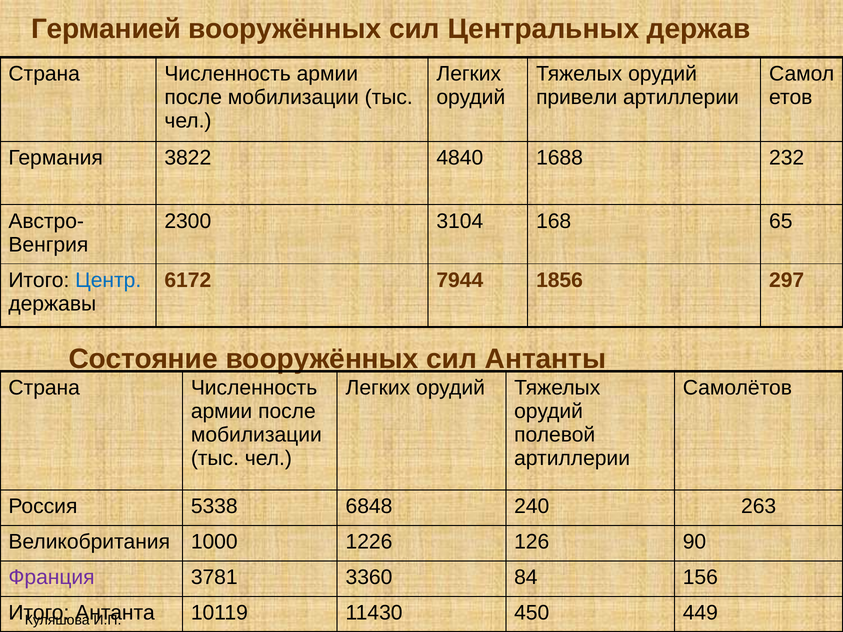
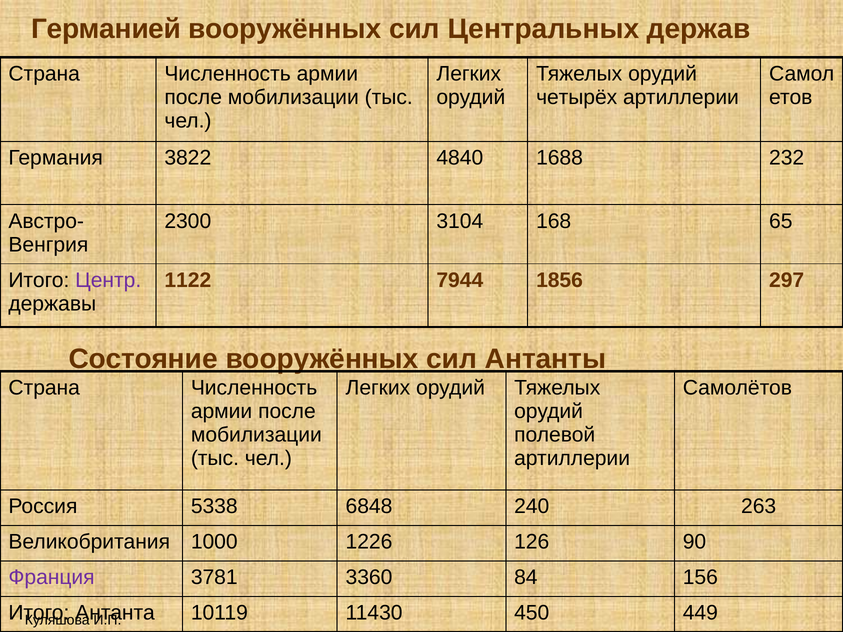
привели: привели -> четырёх (577, 97)
Центр colour: blue -> purple (108, 280)
6172: 6172 -> 1122 (188, 280)
